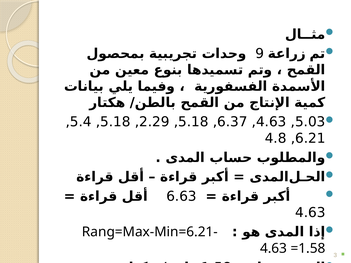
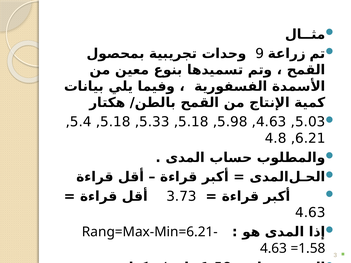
2.29: 2.29 -> 5.33 (154, 122)
6.37: 6.37 -> 5.98 (232, 122)
6.63: 6.63 -> 3.73 (181, 196)
